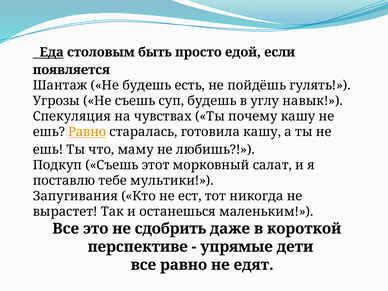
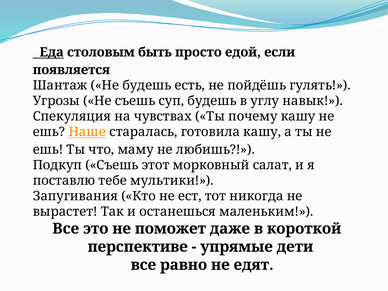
ешь Равно: Равно -> Наше (87, 132)
сдобрить: сдобрить -> поможет (170, 229)
